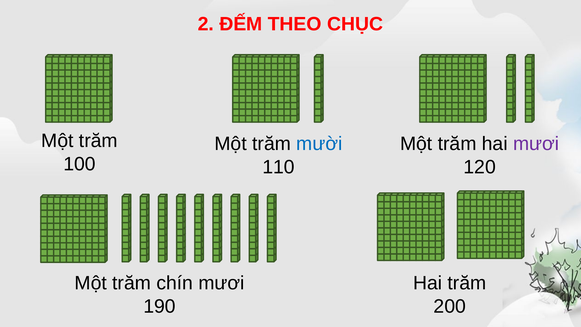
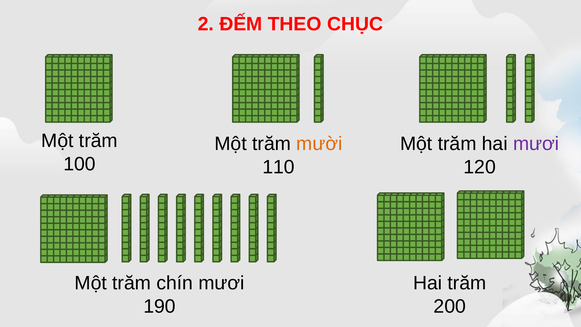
mười colour: blue -> orange (319, 144)
